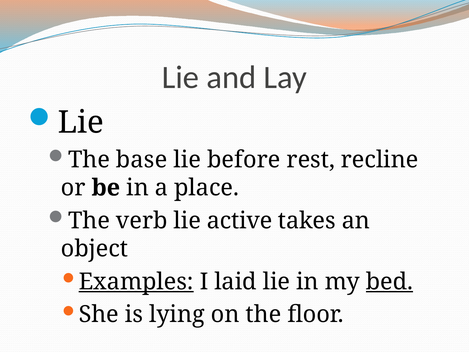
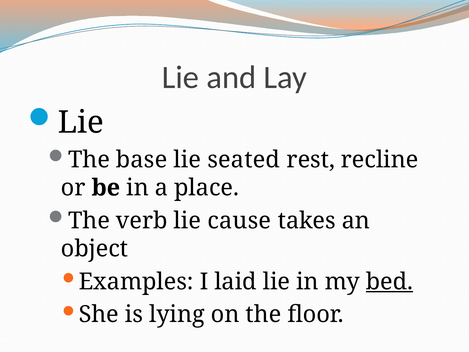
before: before -> seated (244, 159)
active: active -> cause (239, 220)
Examples underline: present -> none (136, 281)
